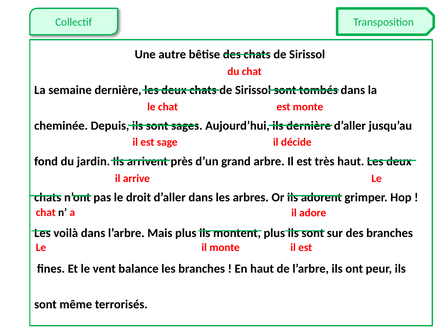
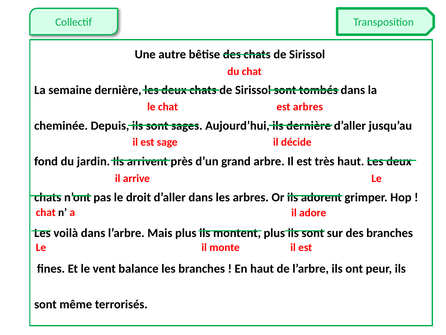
est monte: monte -> arbres (308, 107)
